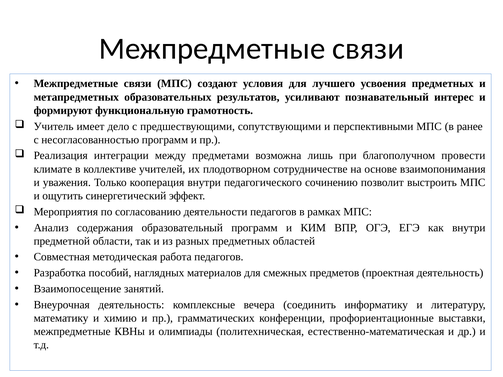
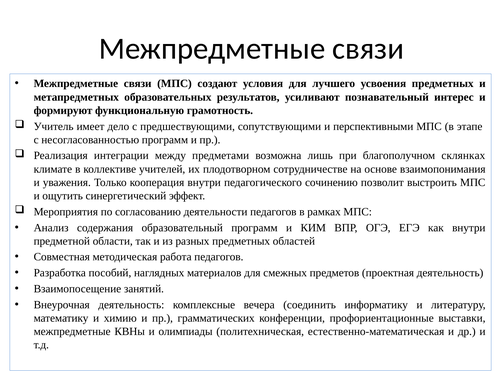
ранее: ранее -> этапе (470, 126)
провести: провести -> склянках (463, 156)
